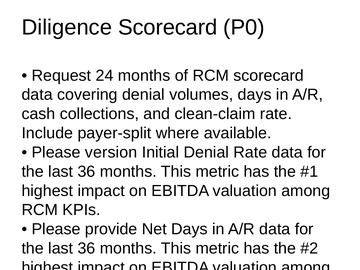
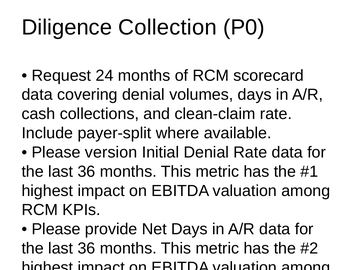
Diligence Scorecard: Scorecard -> Collection (167, 27)
